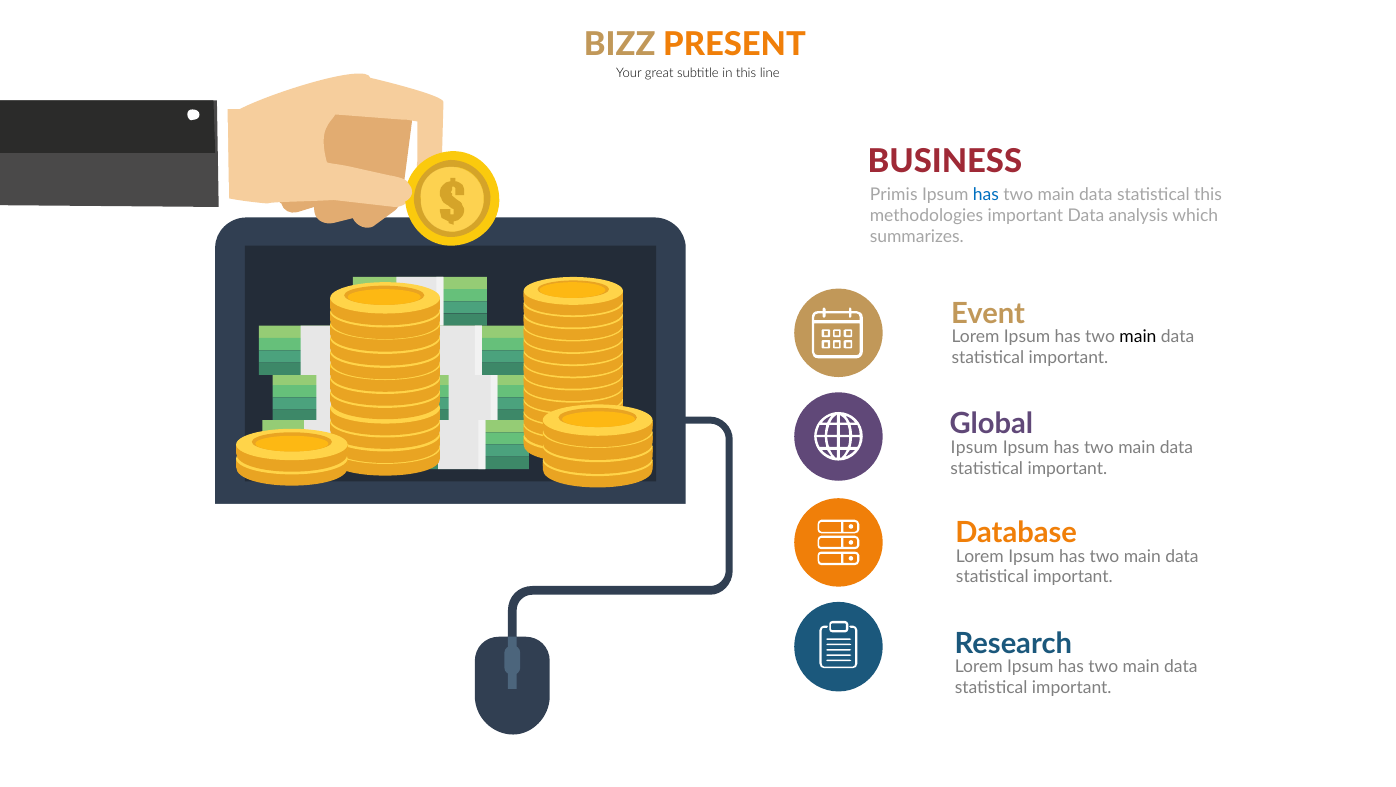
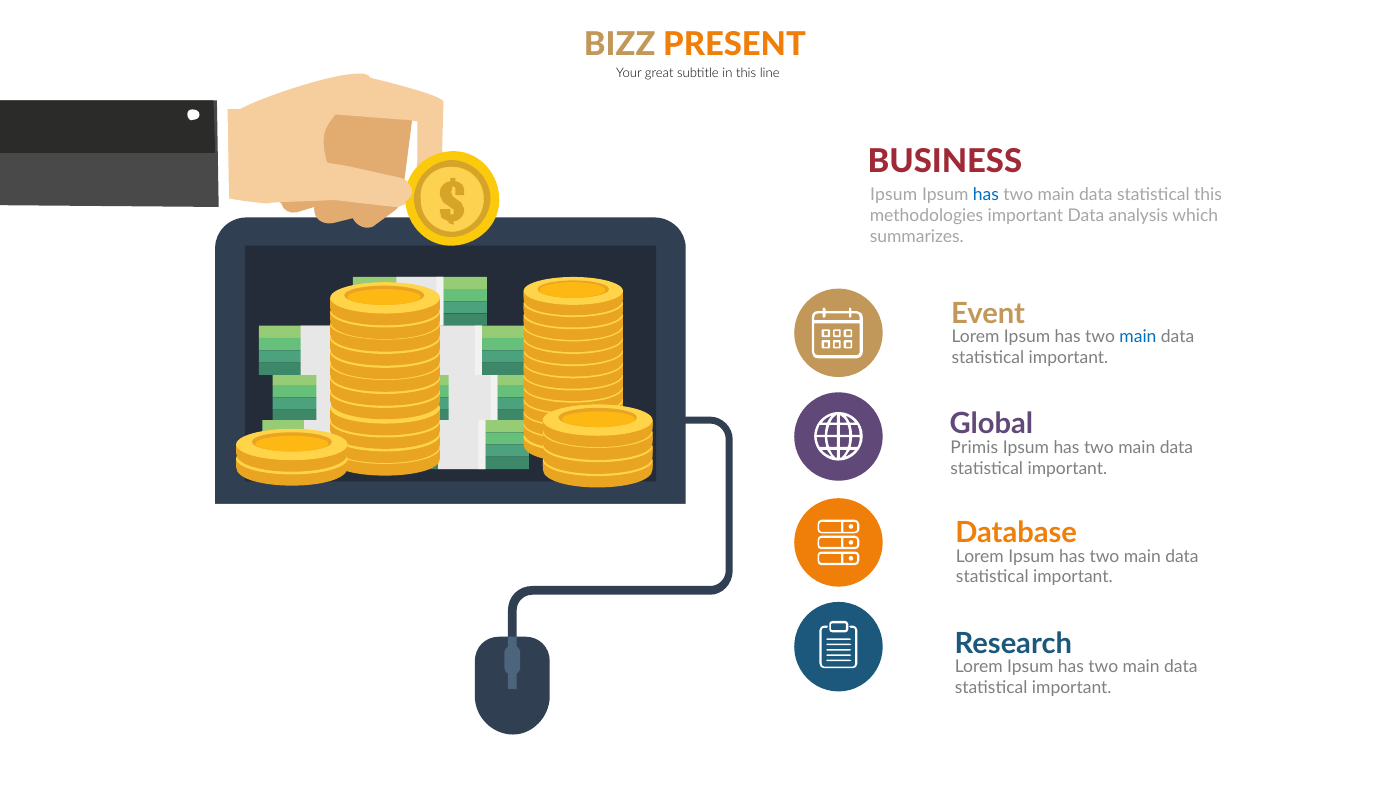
Primis: Primis -> Ipsum (894, 195)
main colour: black -> blue (1138, 337)
Ipsum: Ipsum -> Primis (974, 448)
